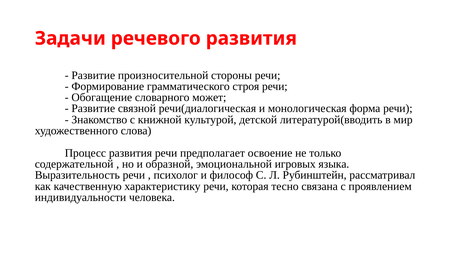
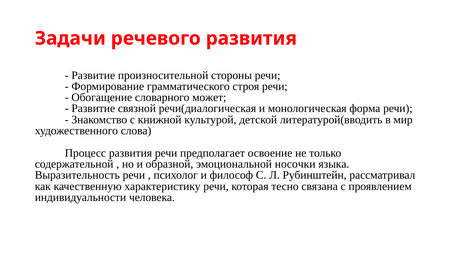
игровых: игровых -> носочки (295, 164)
